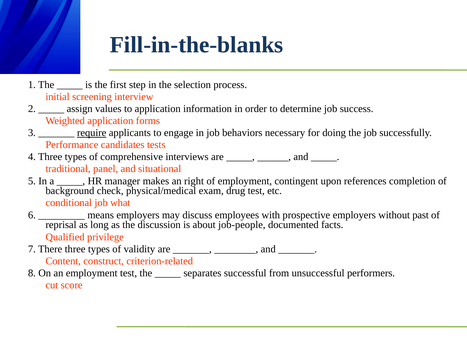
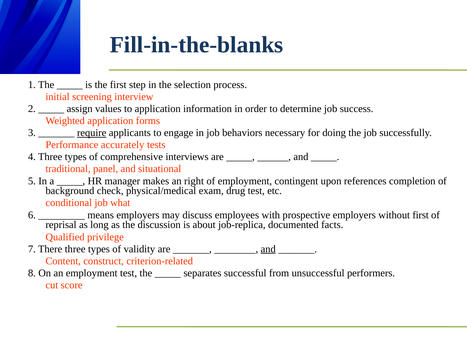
candidates: candidates -> accurately (123, 145)
without past: past -> first (421, 215)
job-people: job-people -> job-replica (242, 225)
and underline: none -> present (268, 249)
